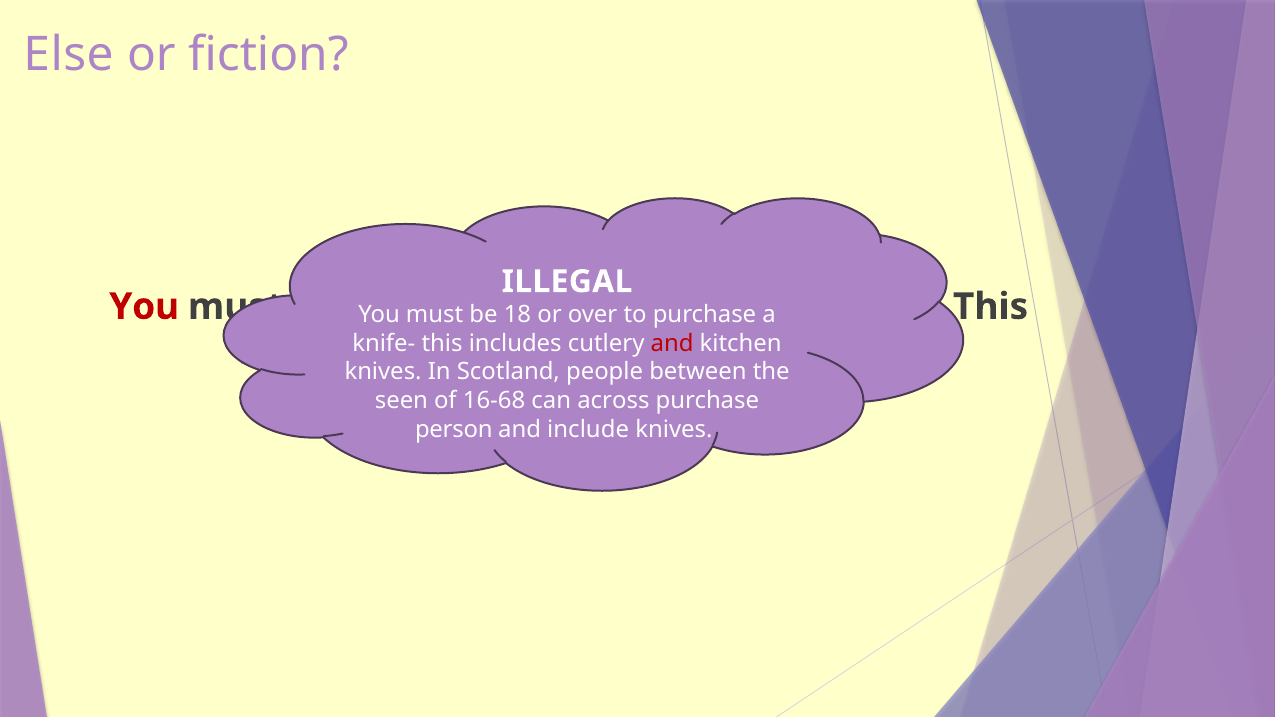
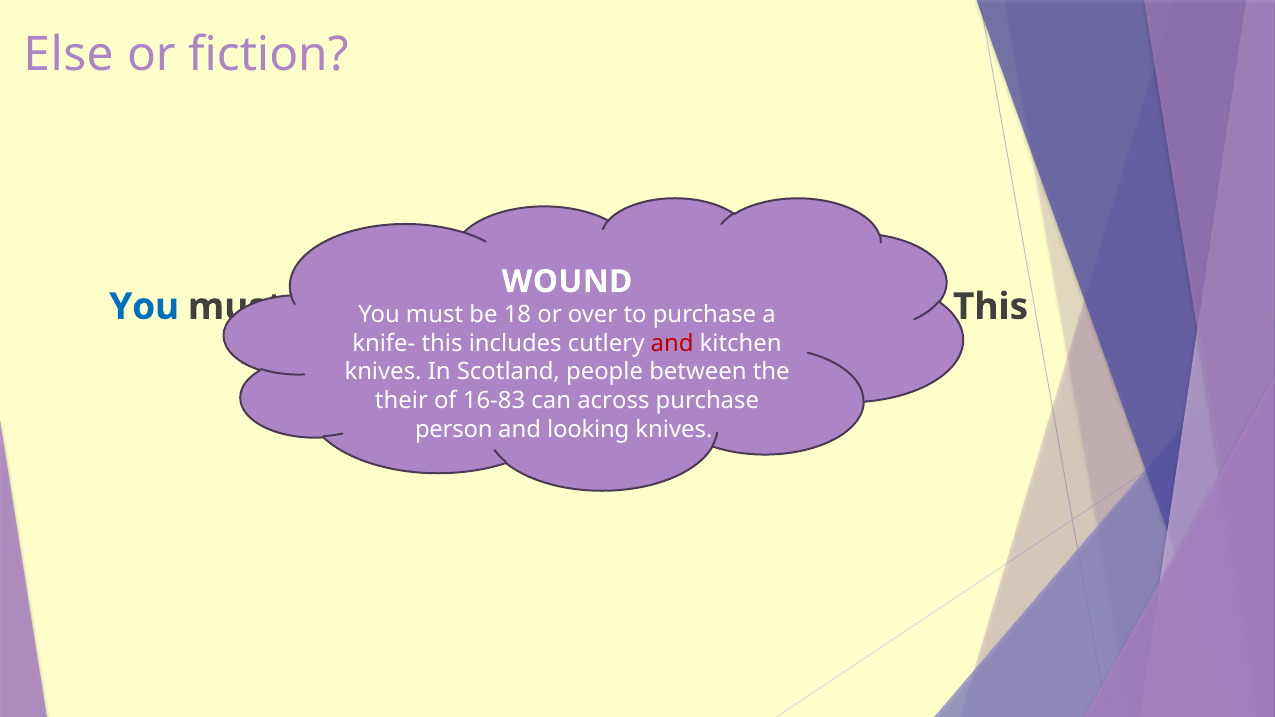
ILLEGAL: ILLEGAL -> WOUND (567, 282)
You colour: red -> blue (144, 307)
seen: seen -> their (401, 401)
16-68: 16-68 -> 16-83 (494, 401)
include: include -> looking (588, 429)
